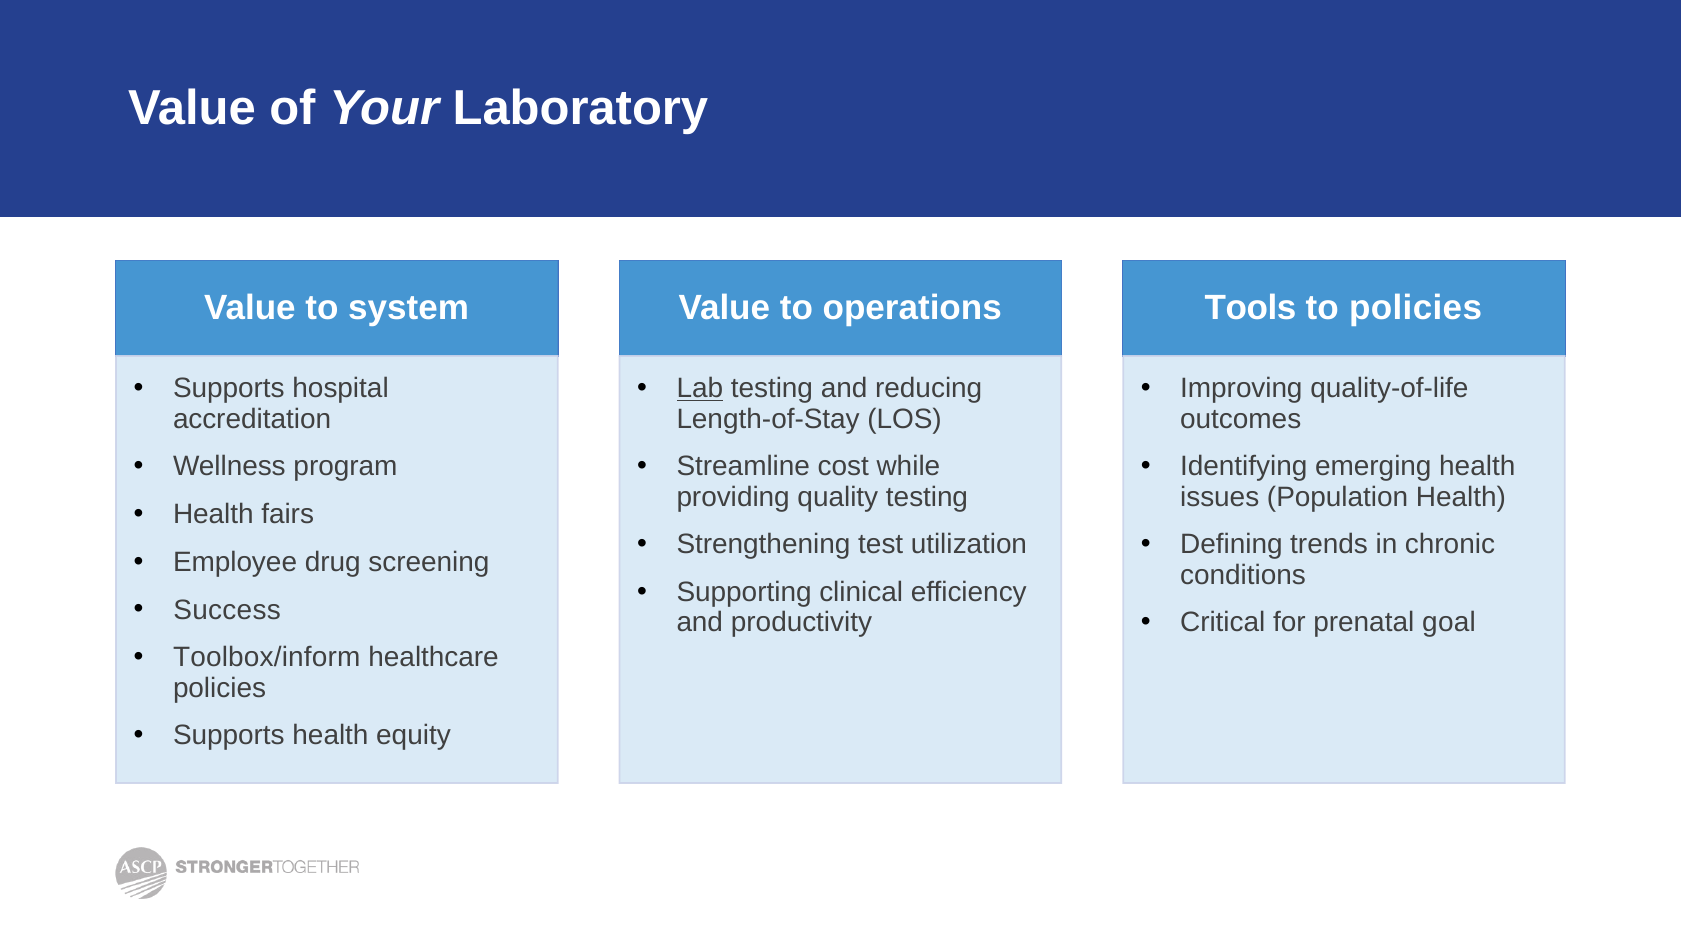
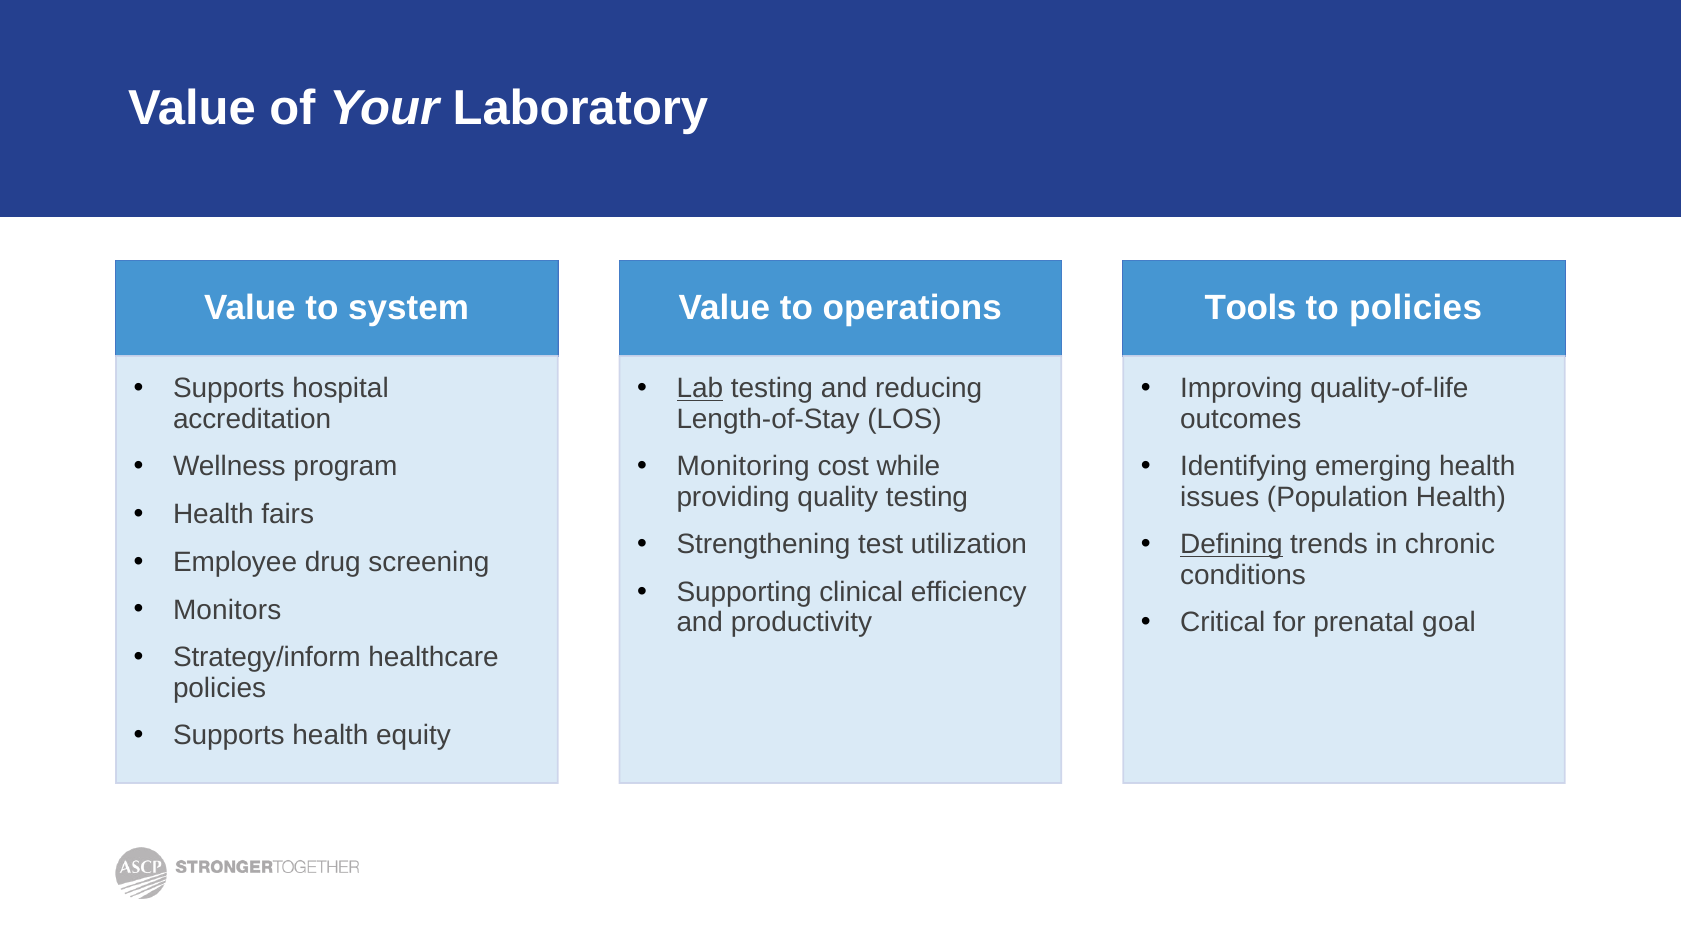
Streamline: Streamline -> Monitoring (743, 466)
Defining underline: none -> present (1231, 544)
Success: Success -> Monitors (227, 610)
Toolbox/inform: Toolbox/inform -> Strategy/inform (267, 657)
